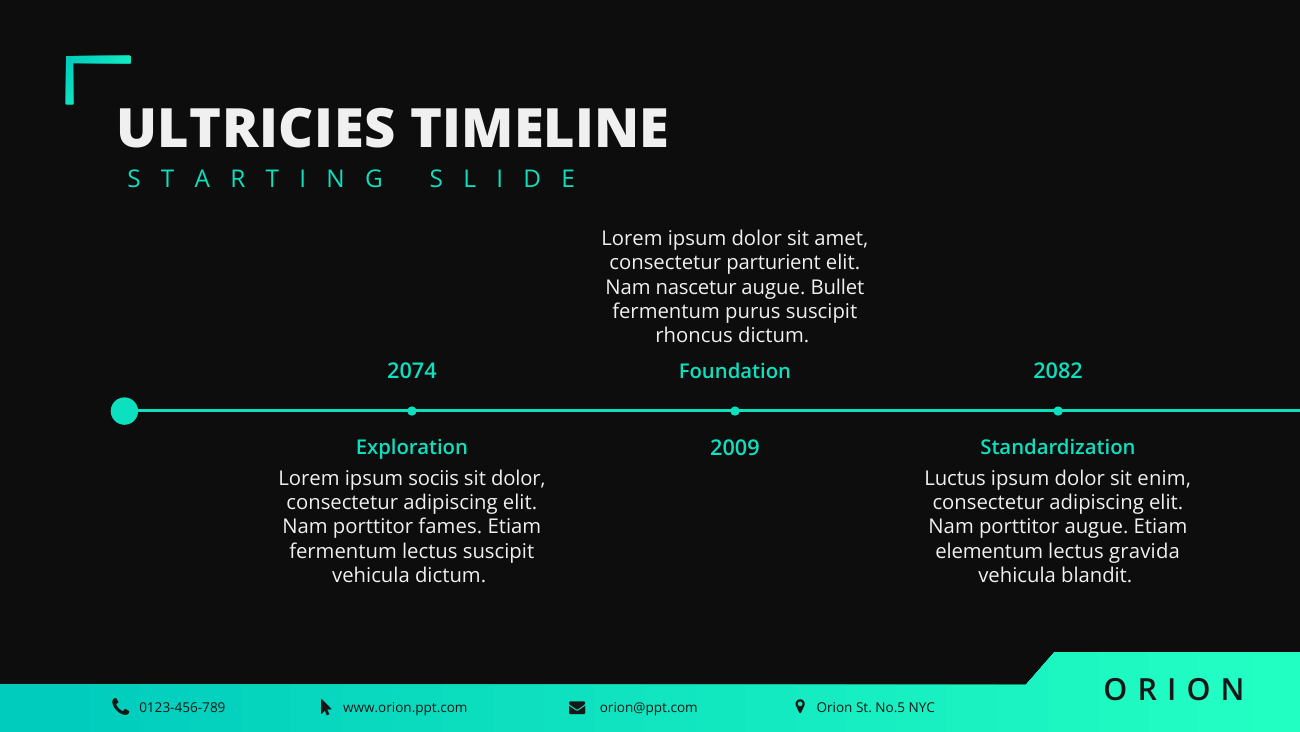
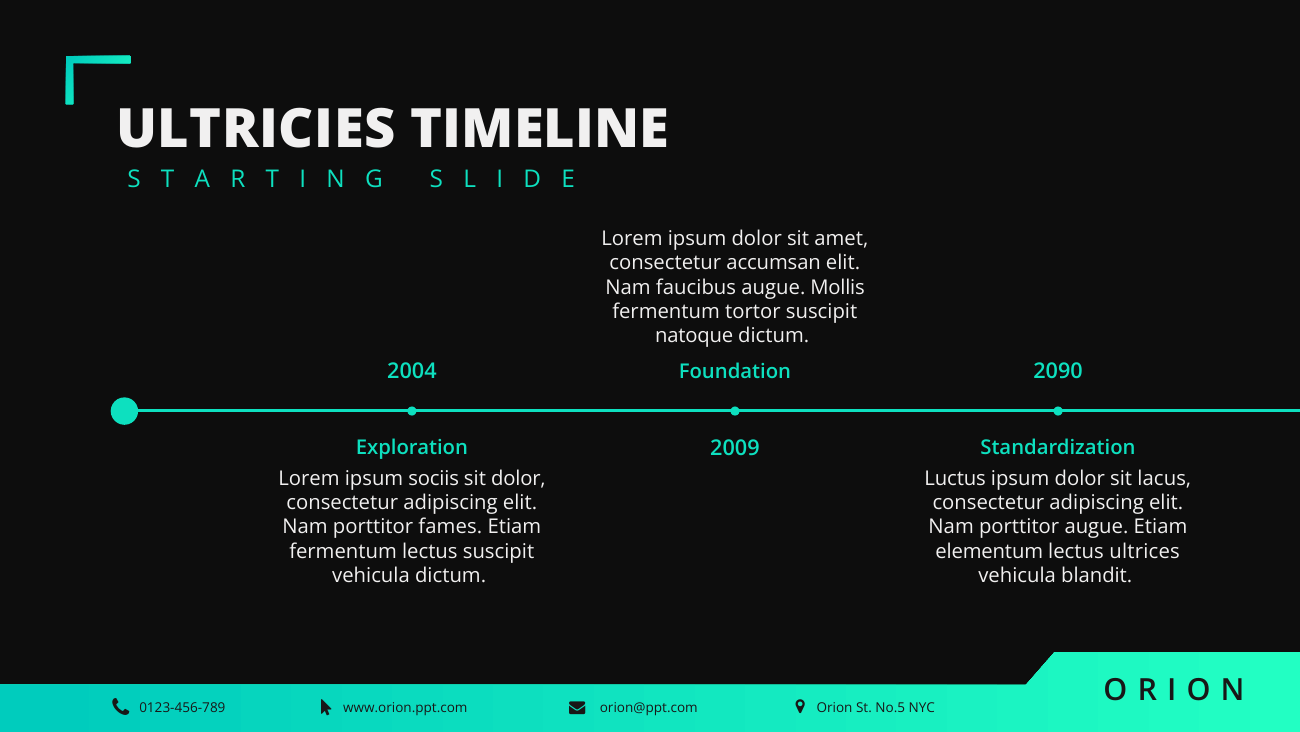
parturient: parturient -> accumsan (774, 263)
nascetur: nascetur -> faucibus (696, 287)
Bullet: Bullet -> Mollis (838, 287)
purus: purus -> tortor (753, 311)
rhoncus: rhoncus -> natoque (694, 336)
2074: 2074 -> 2004 (412, 371)
2082: 2082 -> 2090 (1058, 371)
enim: enim -> lacus (1164, 478)
gravida: gravida -> ultrices (1145, 551)
